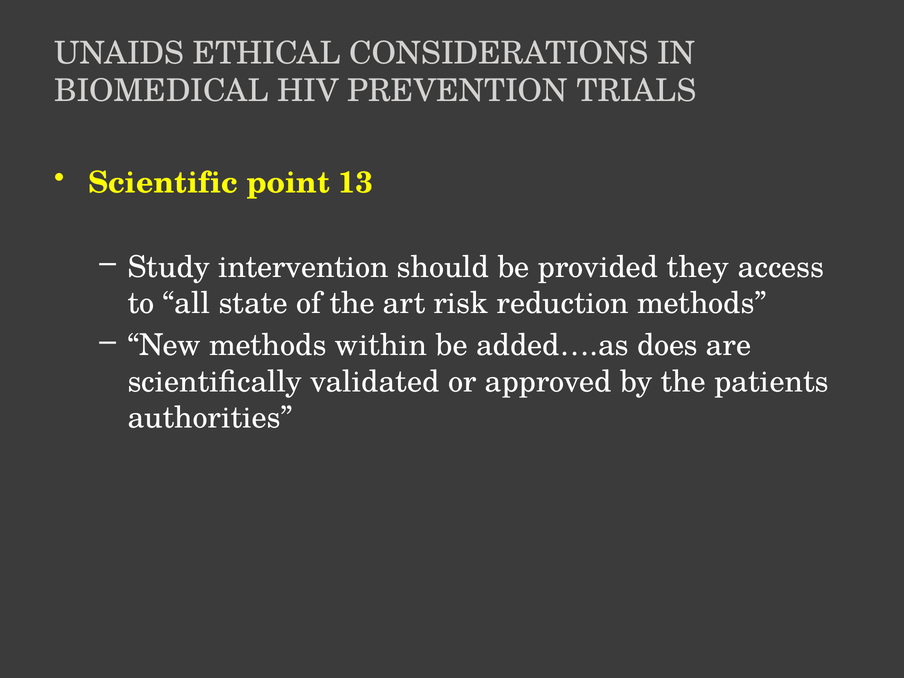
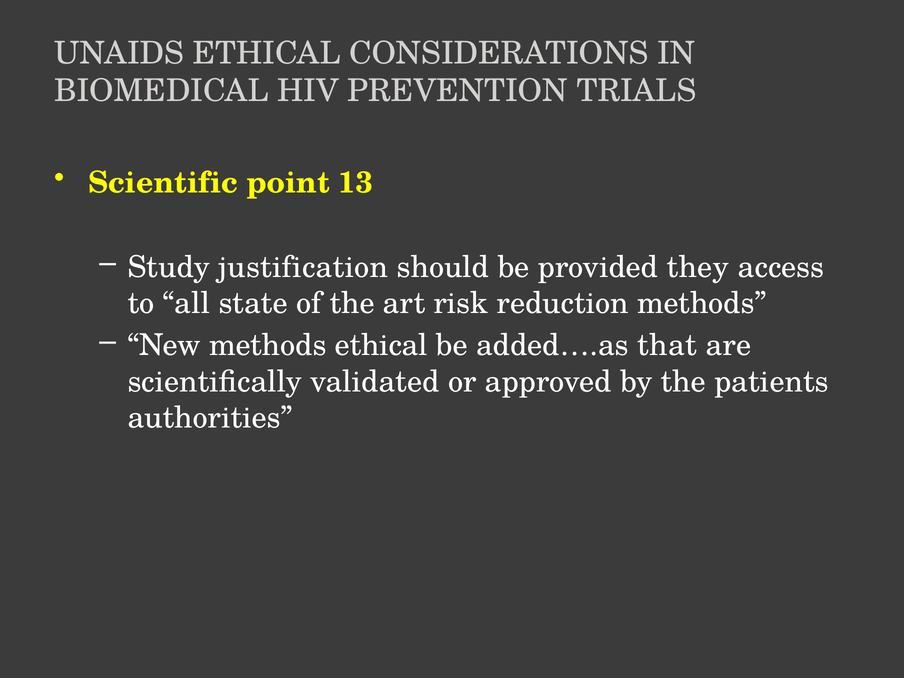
intervention: intervention -> justification (303, 267)
methods within: within -> ethical (381, 346)
does: does -> that (667, 346)
